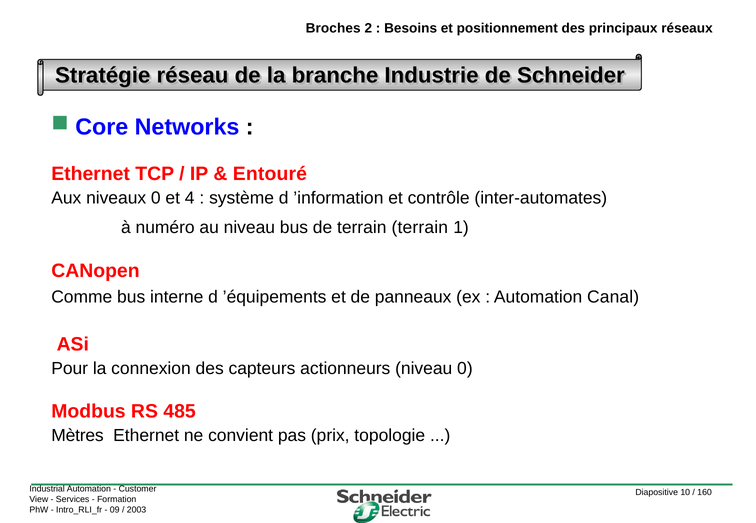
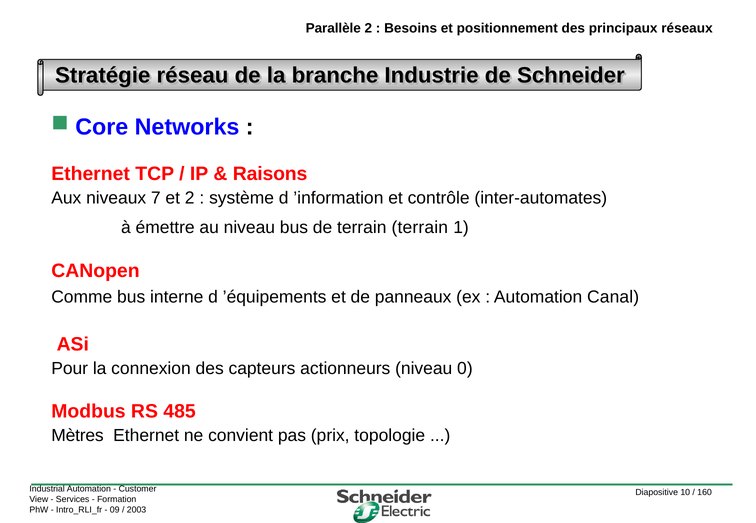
Broches: Broches -> Parallèle (333, 28)
Entouré: Entouré -> Raisons (270, 174)
niveaux 0: 0 -> 7 (156, 198)
et 4: 4 -> 2 (190, 198)
numéro: numéro -> émettre (165, 228)
